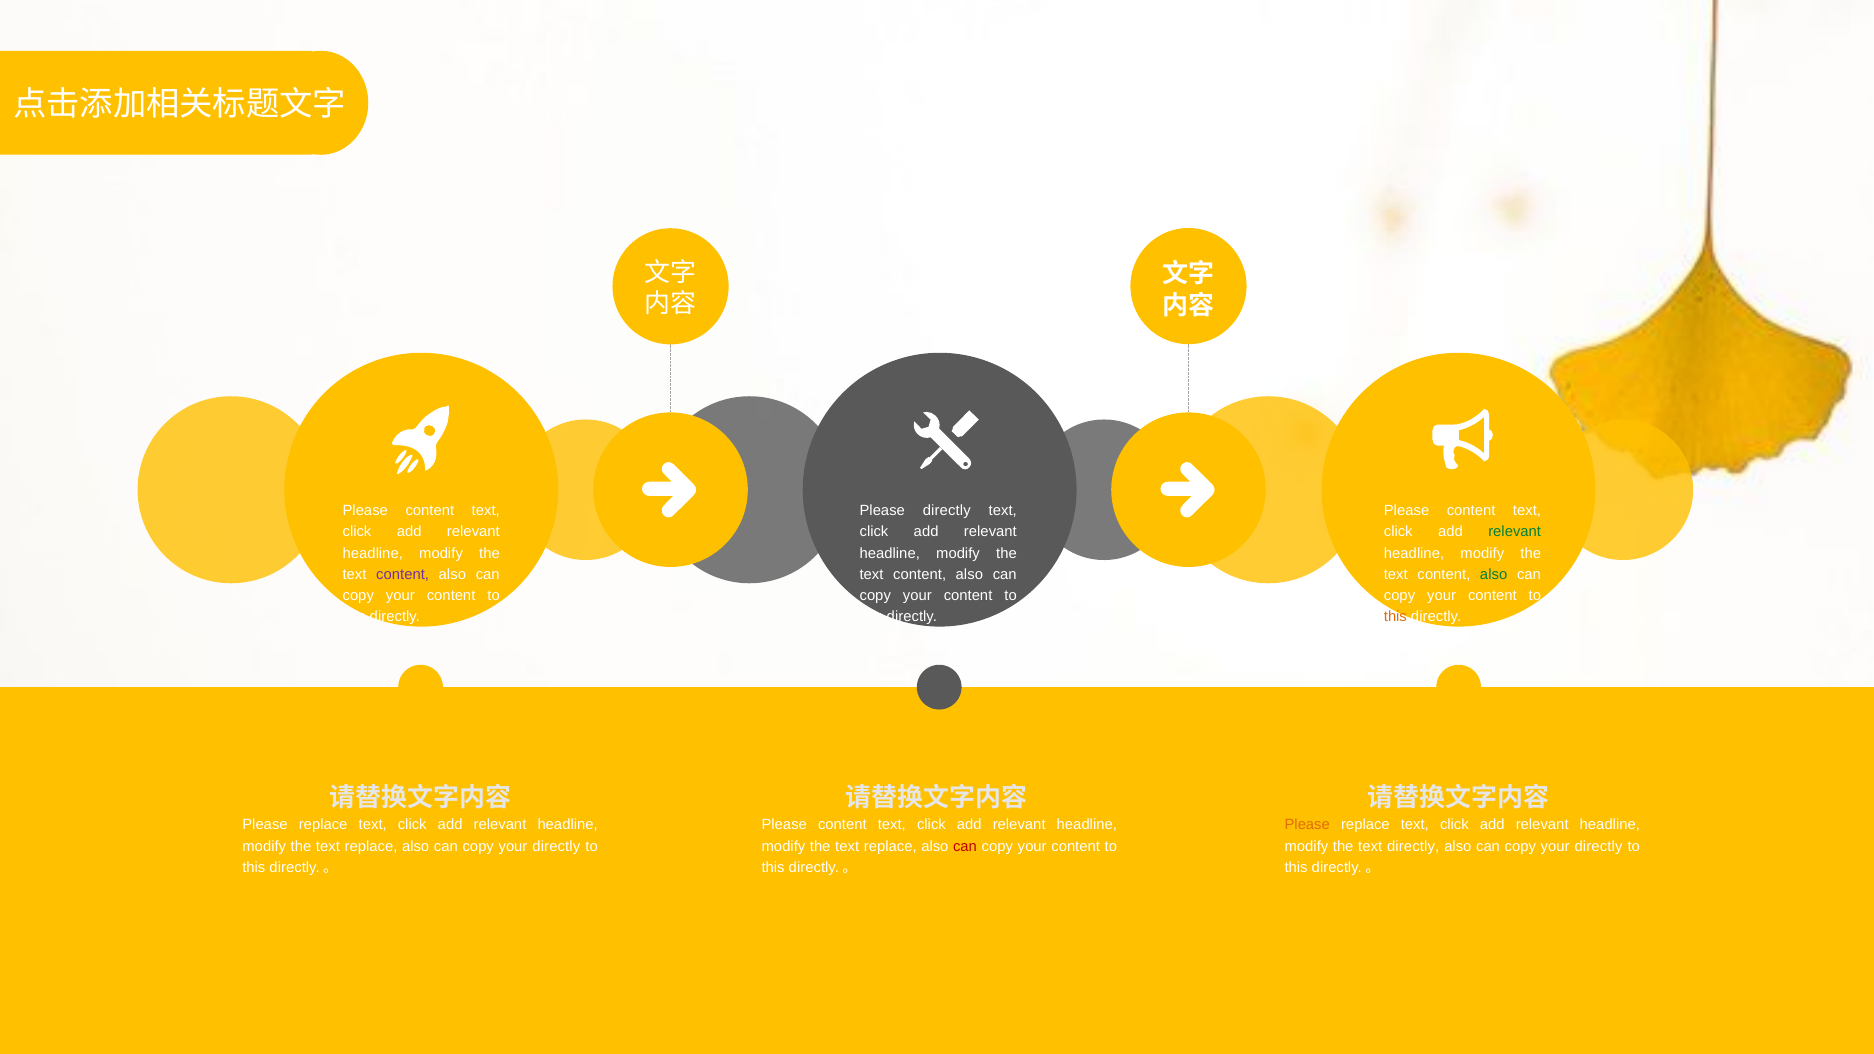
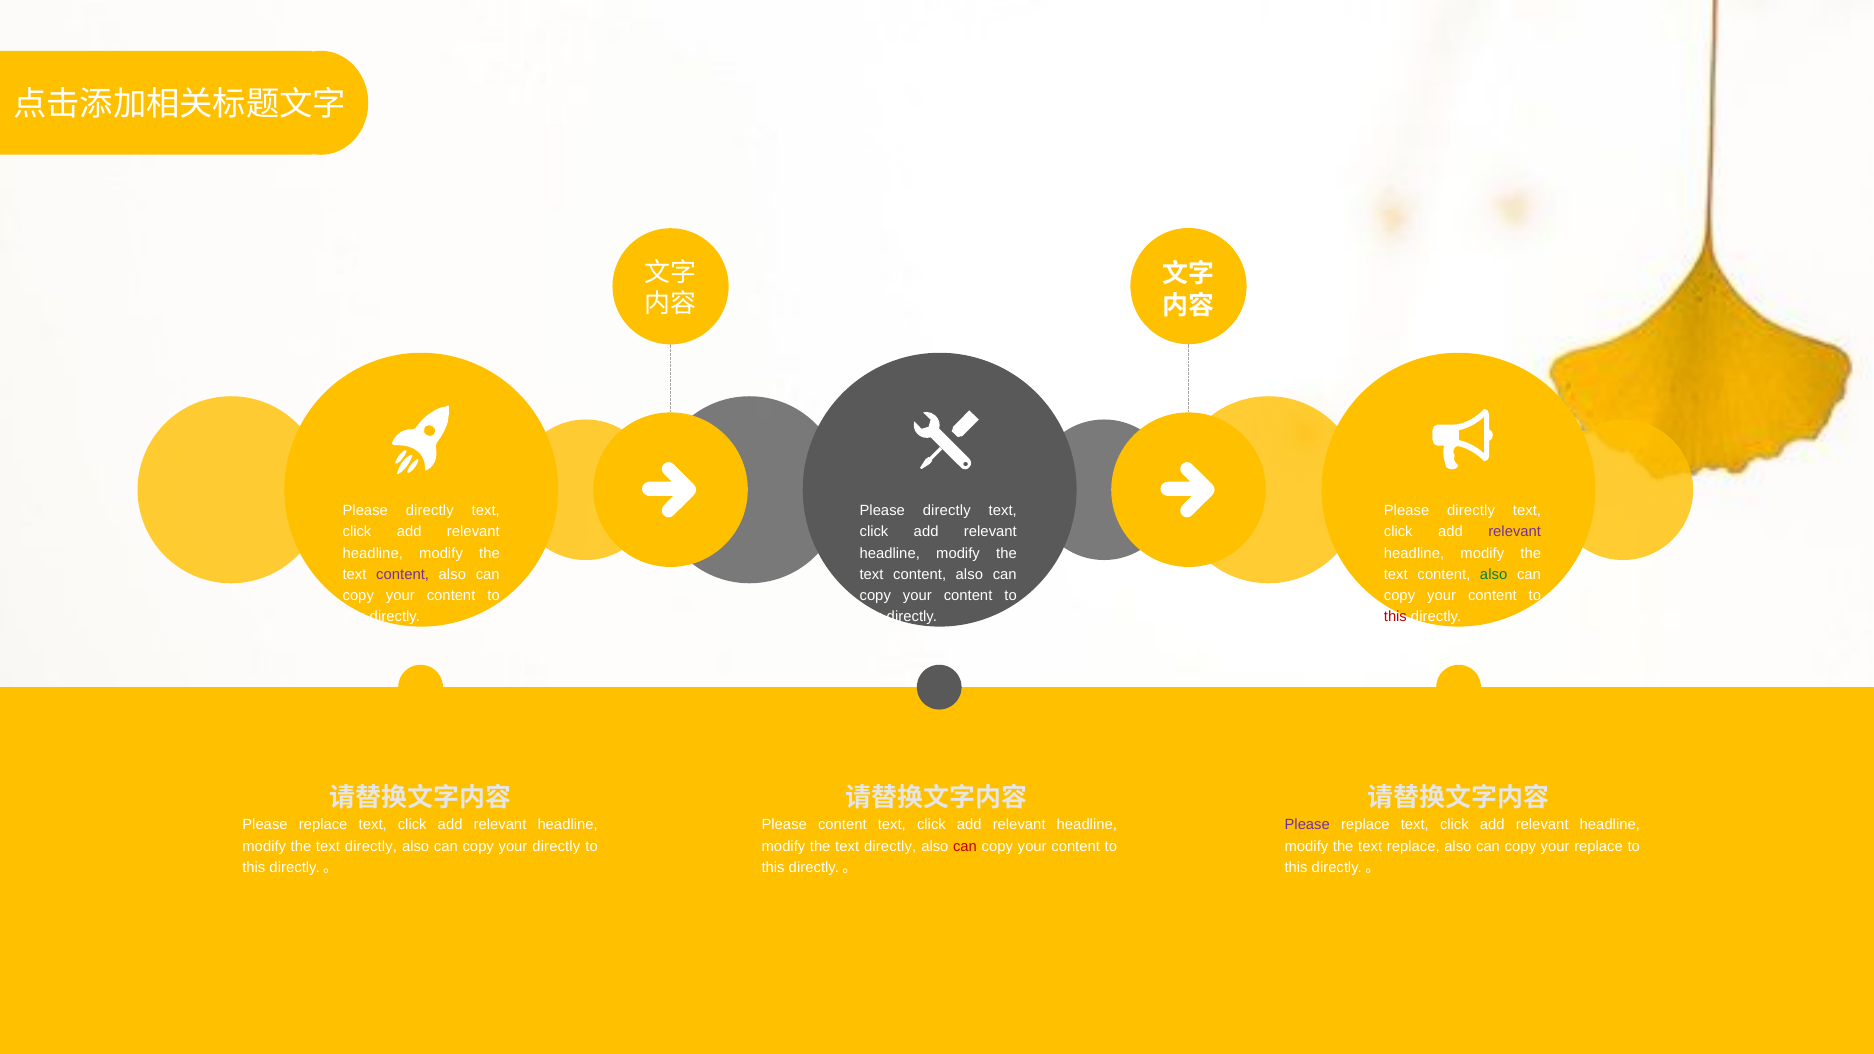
content: content -> directly (430, 511)
content: content -> directly (1471, 511)
relevant colour: green -> purple (1515, 532)
this colour: orange -> red (1395, 617)
Please colour: orange -> purple (1307, 825)
replace: replace -> directly (371, 846)
replace: replace -> directly (890, 846)
text directly: directly -> replace (1413, 846)
directly: directly -> replace (1599, 846)
